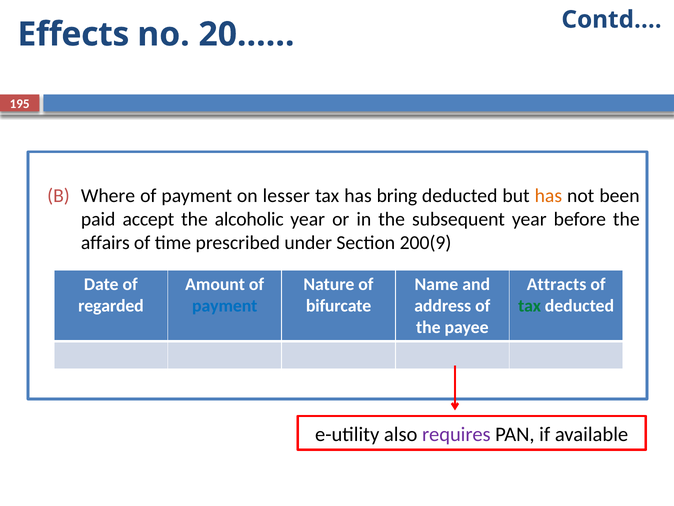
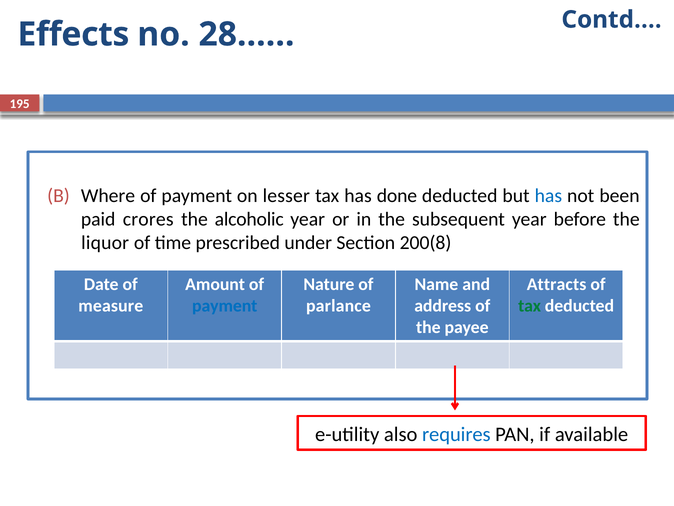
20……: 20…… -> 28…… (247, 34)
bring: bring -> done (397, 195)
has colour: orange -> blue (548, 195)
accept: accept -> crores (148, 219)
affairs: affairs -> liquor (105, 242)
200(9: 200(9 -> 200(8 (426, 242)
regarded: regarded -> measure (111, 306)
bifurcate: bifurcate -> parlance (338, 306)
requires colour: purple -> blue (456, 434)
